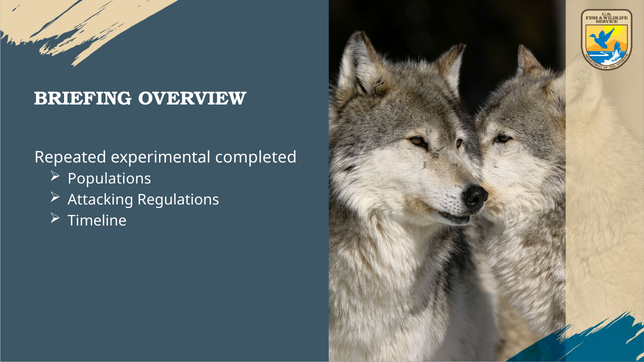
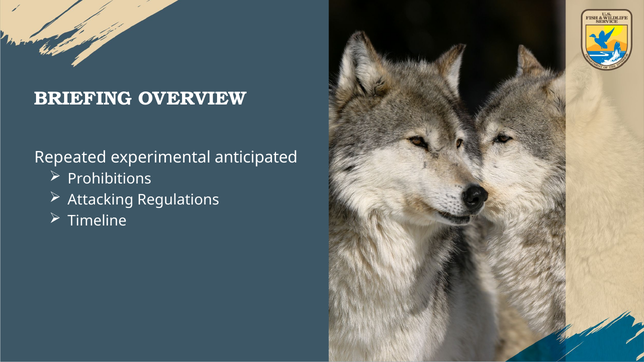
completed: completed -> anticipated (256, 157)
Populations: Populations -> Prohibitions (110, 179)
